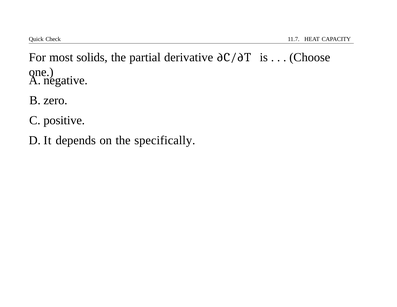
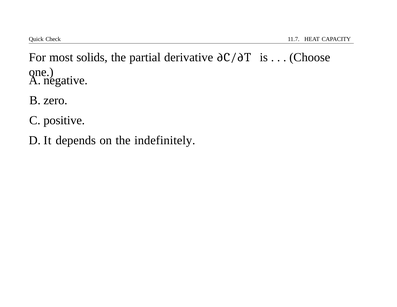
specifically: specifically -> indefinitely (165, 140)
